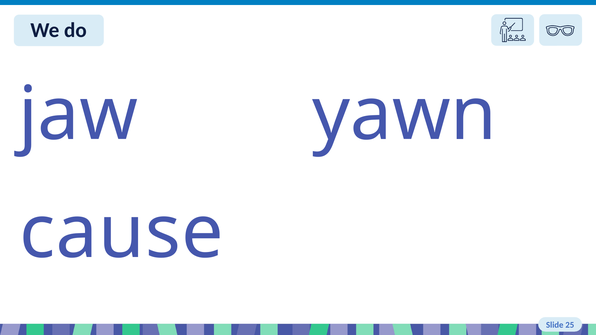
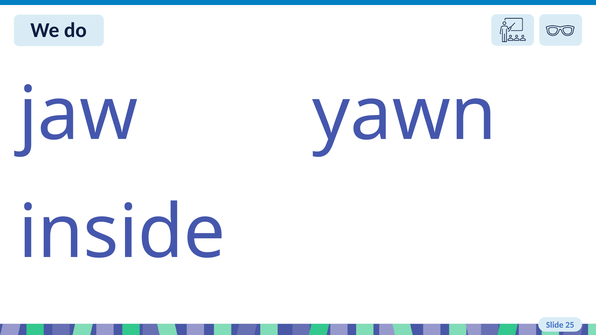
cause: cause -> inside (122, 233)
